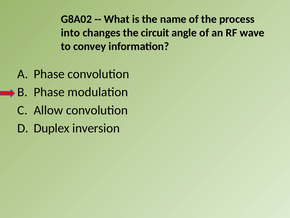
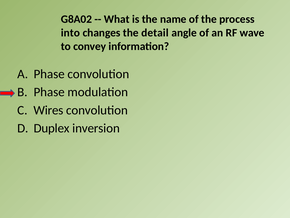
circuit: circuit -> detail (155, 33)
Allow: Allow -> Wires (49, 110)
